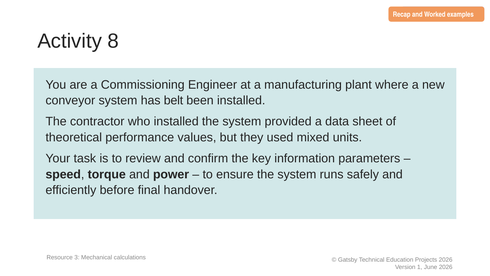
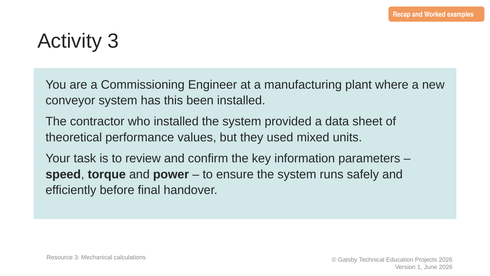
Activity 8: 8 -> 3 (113, 41)
belt: belt -> this (173, 100)
